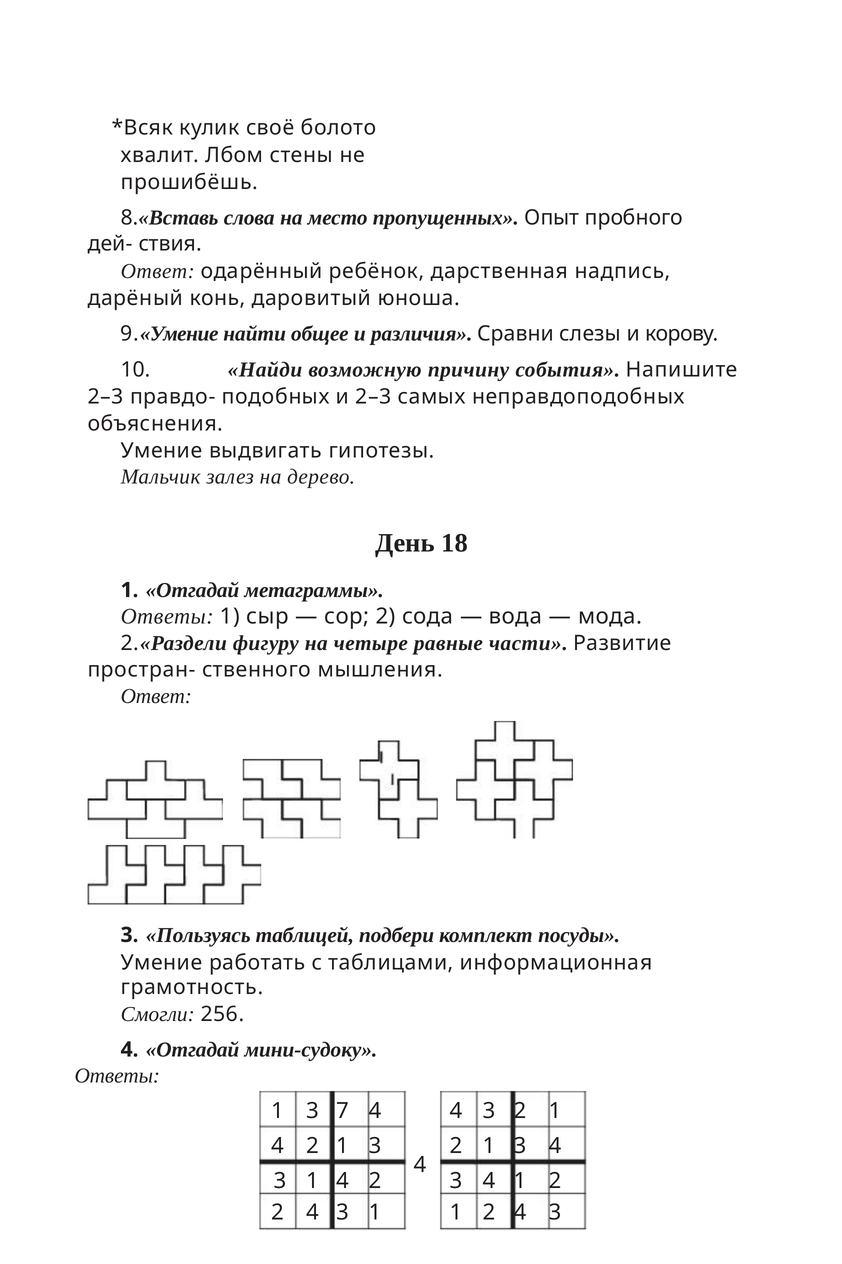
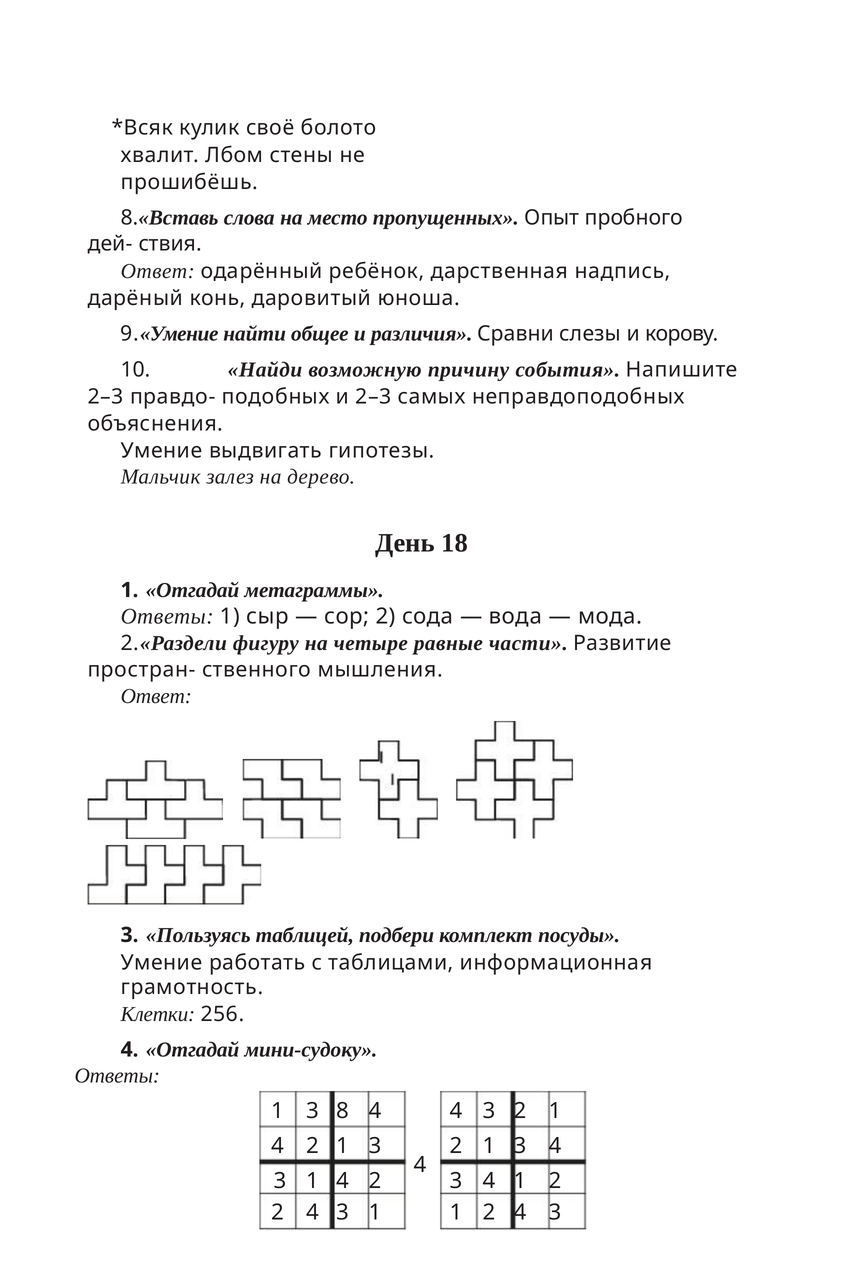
Смогли: Смогли -> Клетки (158, 1015)
7: 7 -> 8 (343, 1112)
